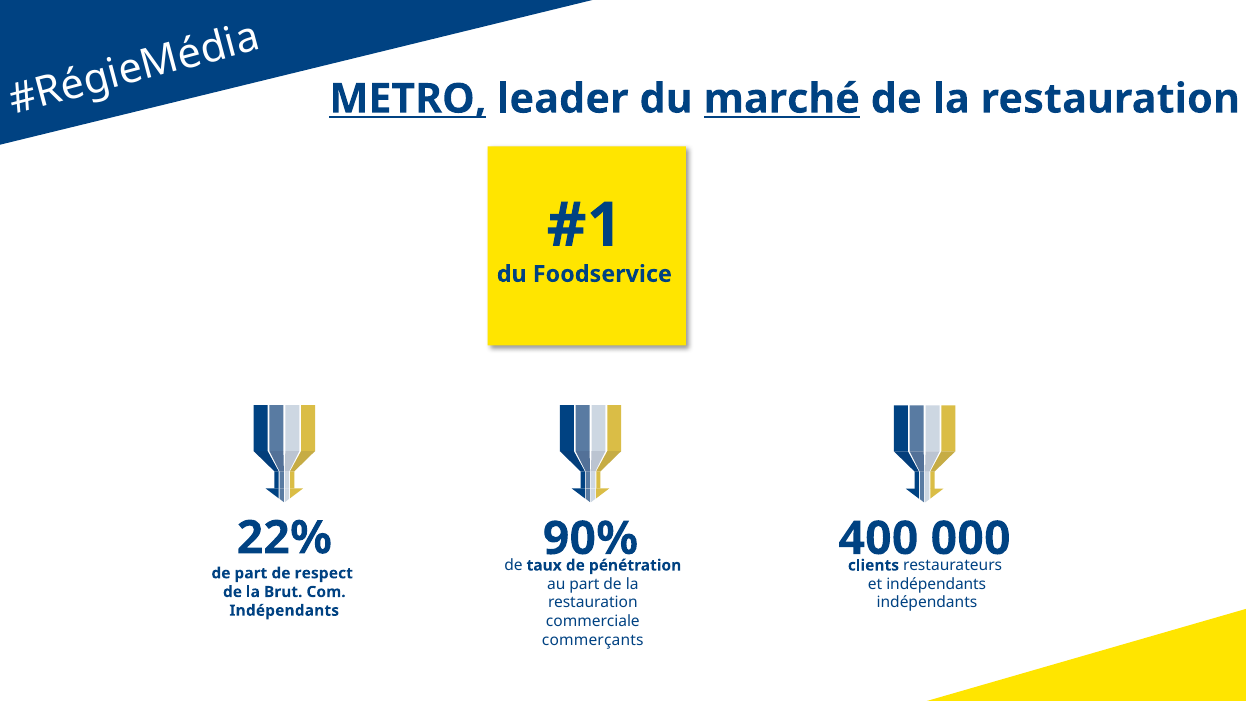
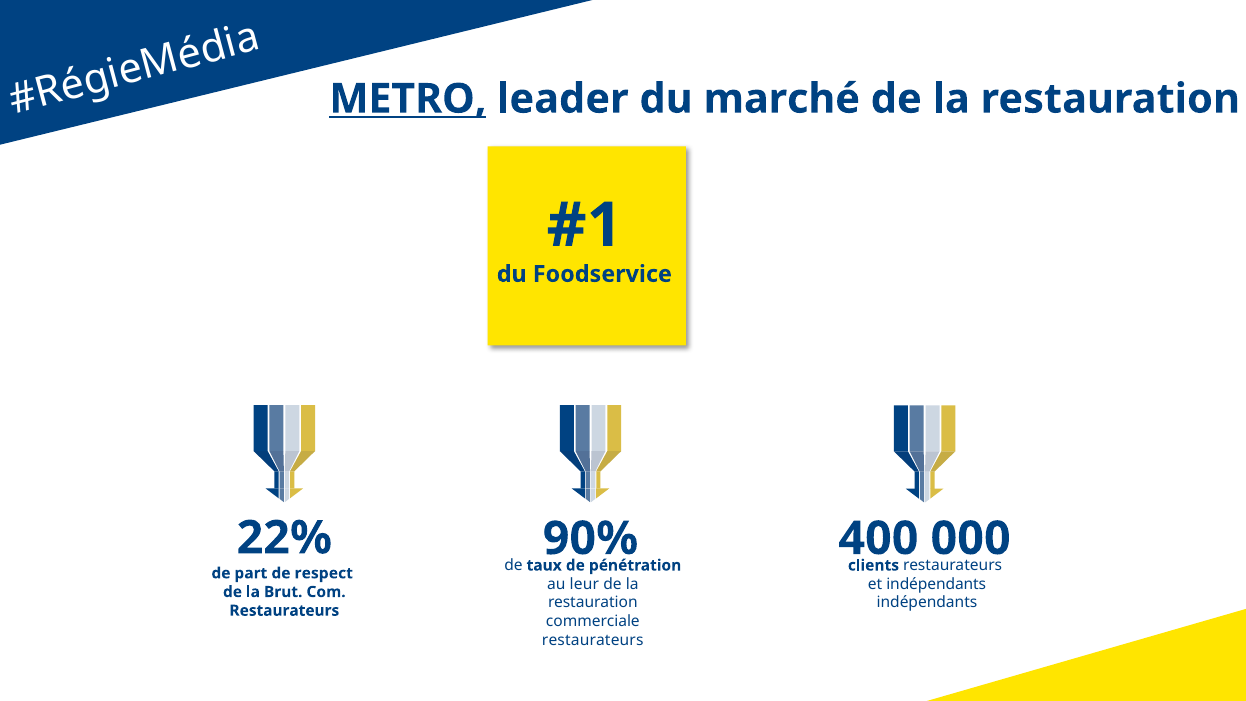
marché underline: present -> none (782, 99)
au part: part -> leur (584, 584)
Indépendants: Indépendants -> Restaurateurs (284, 610)
commerçants: commerçants -> restaurateurs (593, 640)
